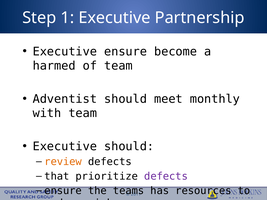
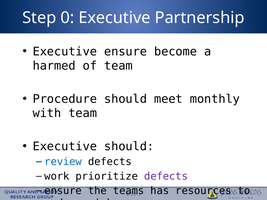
1: 1 -> 0 (67, 18)
Adventist: Adventist -> Procedure (65, 99)
review colour: orange -> blue (63, 162)
that: that -> work (57, 176)
